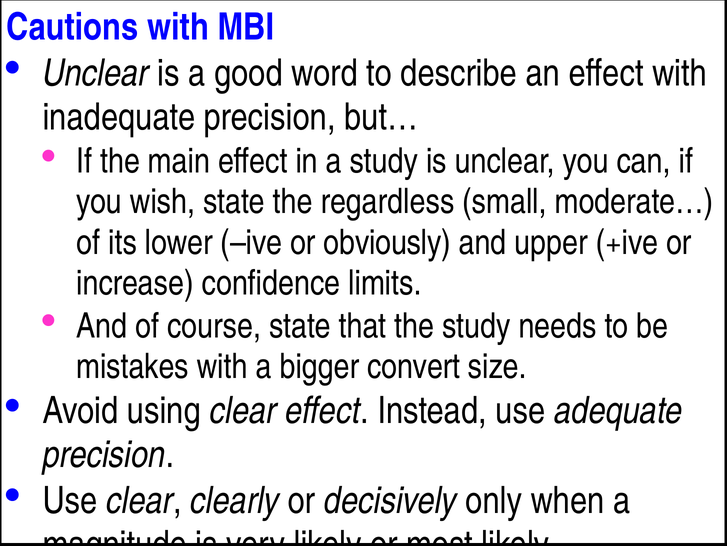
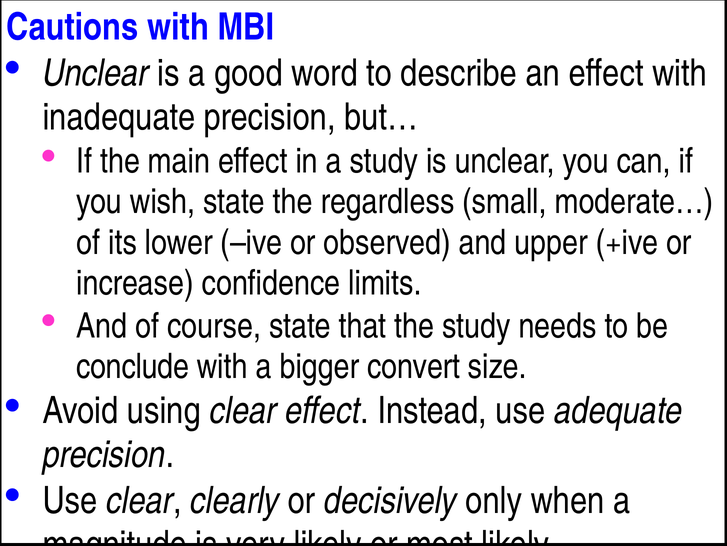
or obviously: obviously -> observed (387, 242)
mistakes: mistakes -> conclude (133, 366)
